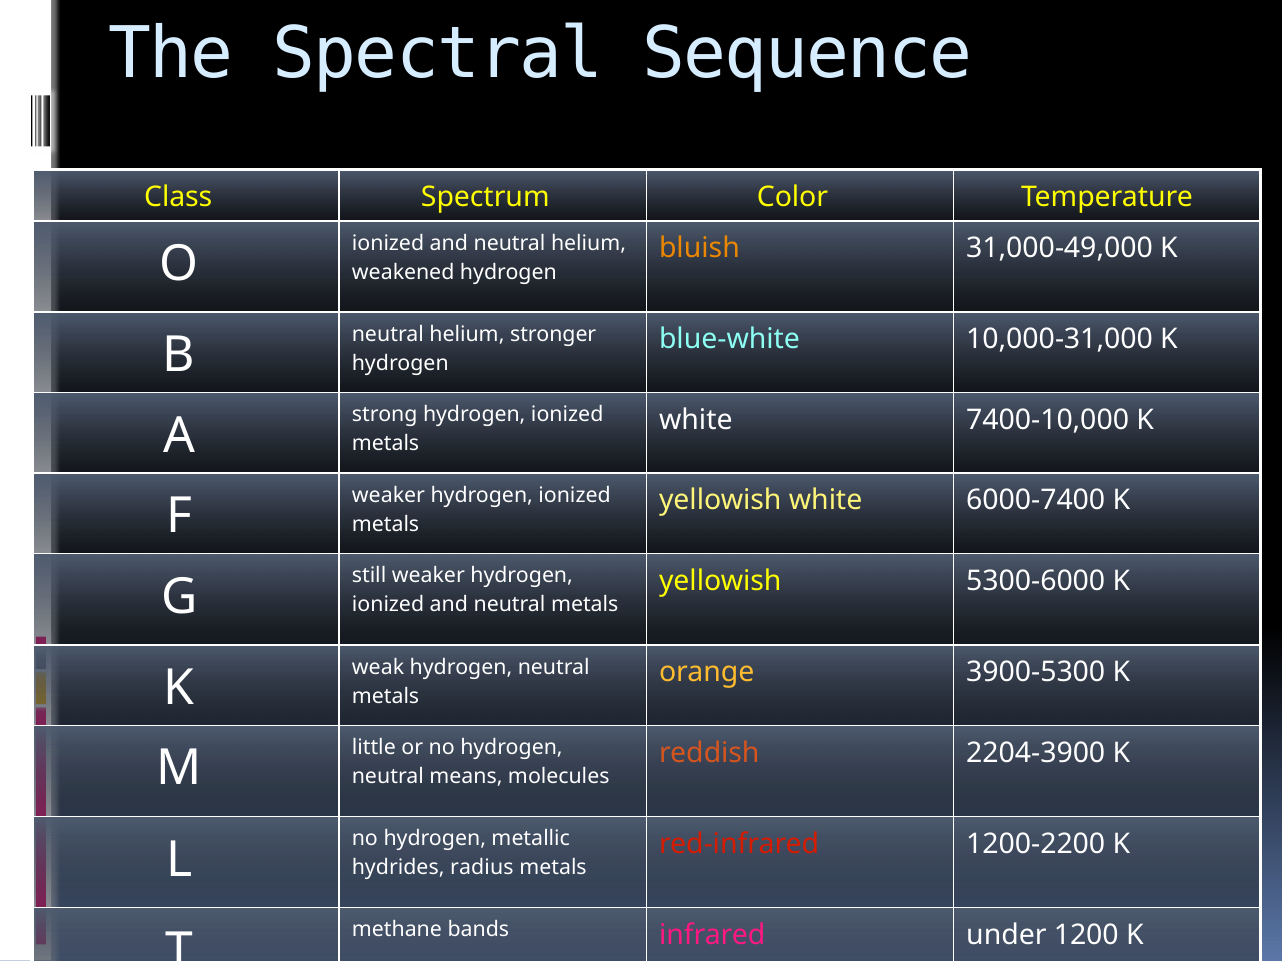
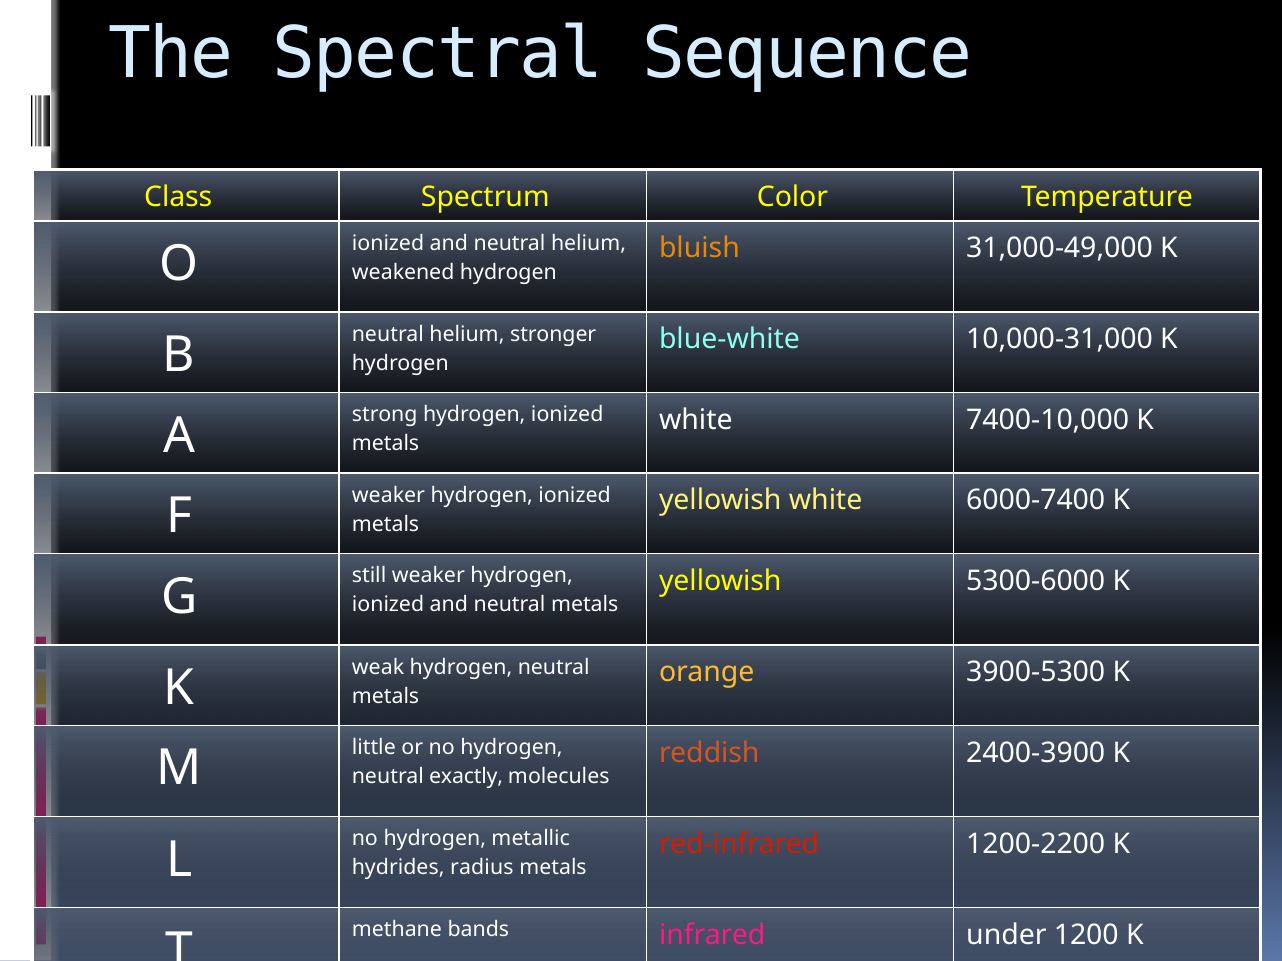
2204-3900: 2204-3900 -> 2400-3900 (1036, 753)
means: means -> exactly (466, 777)
